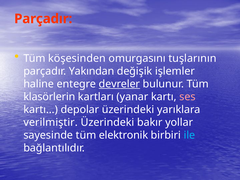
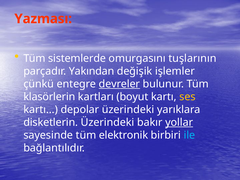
Parçadır: Parçadır -> Yazması (43, 19)
köşesinden: köşesinden -> sistemlerde (77, 58)
haline: haline -> çünkü (39, 84)
yanar: yanar -> boyut (132, 97)
ses colour: pink -> yellow (187, 97)
verilmiştir: verilmiştir -> disketlerin (51, 122)
yollar underline: none -> present (179, 122)
